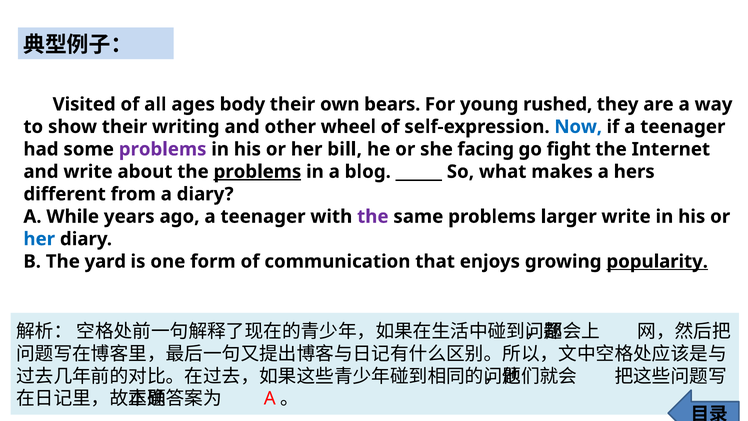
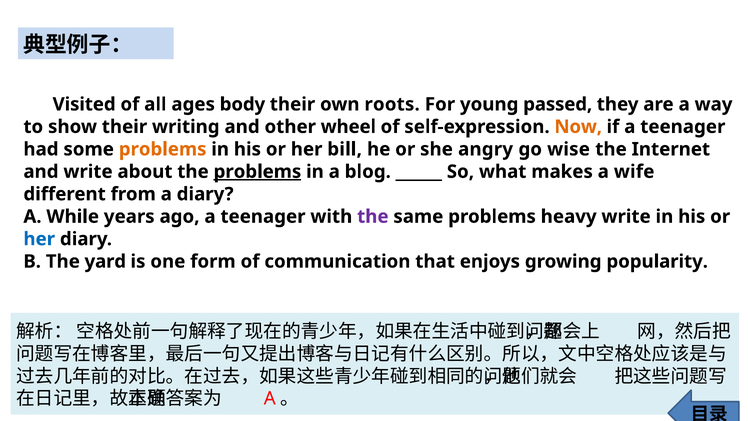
bears: bears -> roots (392, 104)
rushed: rushed -> passed (558, 104)
Now colour: blue -> orange (578, 127)
problems colour: purple -> orange (163, 149)
facing: facing -> angry (486, 149)
fight: fight -> wise (569, 149)
hers: hers -> wife (634, 172)
larger: larger -> heavy (569, 216)
popularity underline: present -> none (657, 261)
